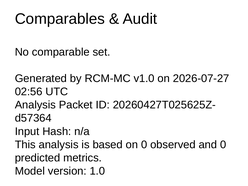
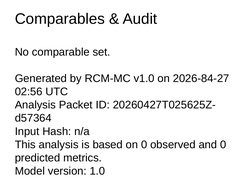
2026-07-27: 2026-07-27 -> 2026-84-27 (201, 78)
